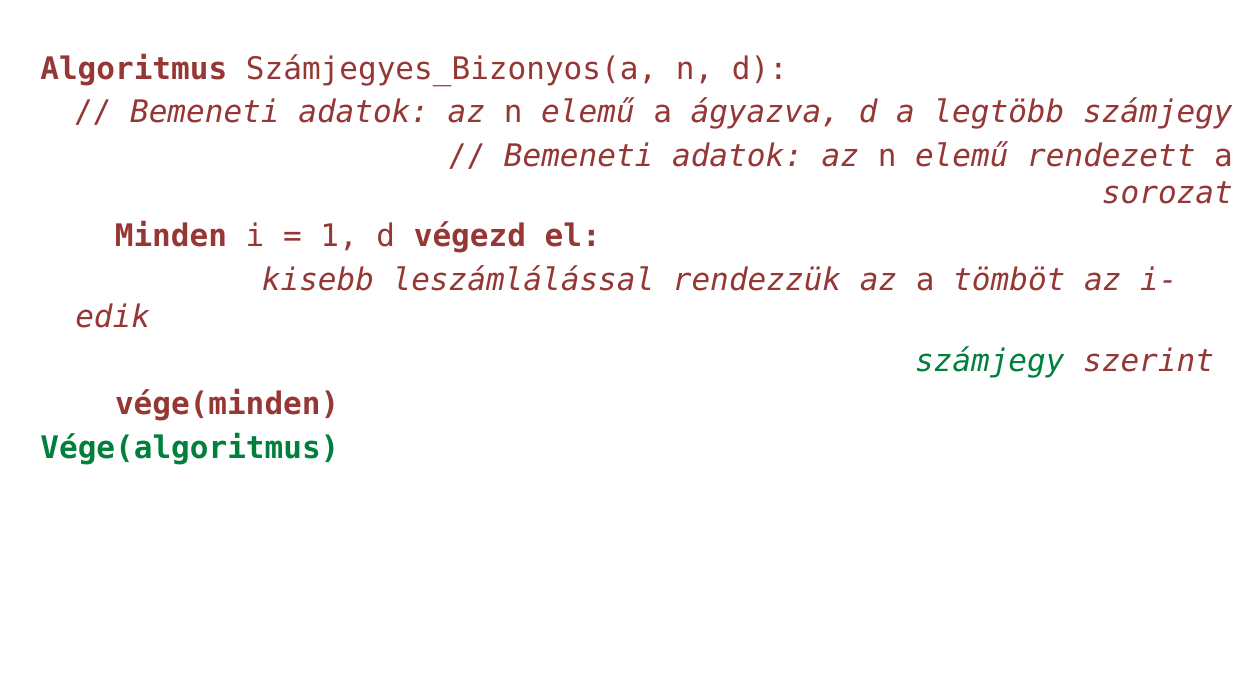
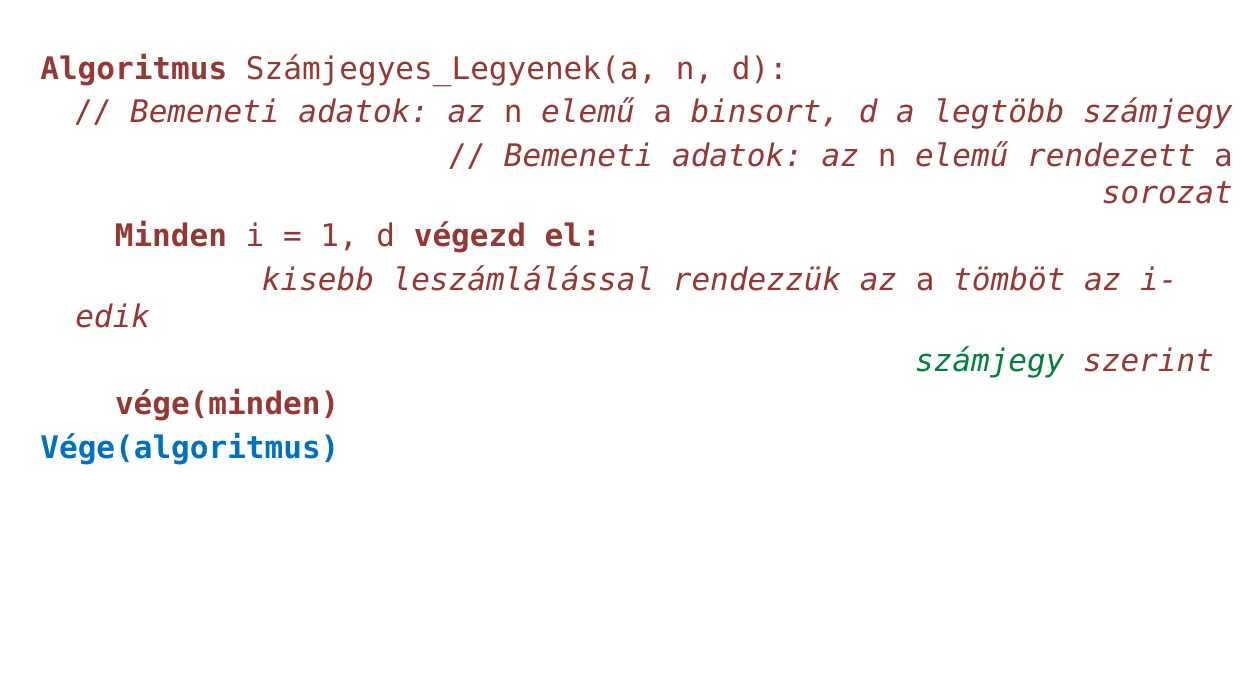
Számjegyes_Bizonyos(a: Számjegyes_Bizonyos(a -> Számjegyes_Legyenek(a (452, 69)
ágyazva: ágyazva -> binsort (765, 112)
Vége(algoritmus colour: green -> blue (190, 448)
